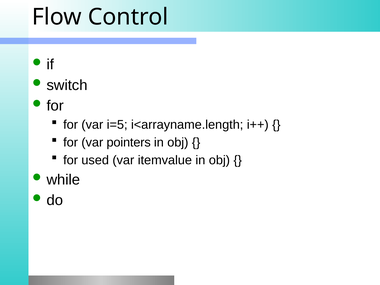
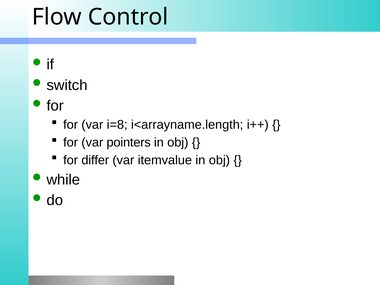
i=5: i=5 -> i=8 (117, 125)
used: used -> differ (95, 160)
